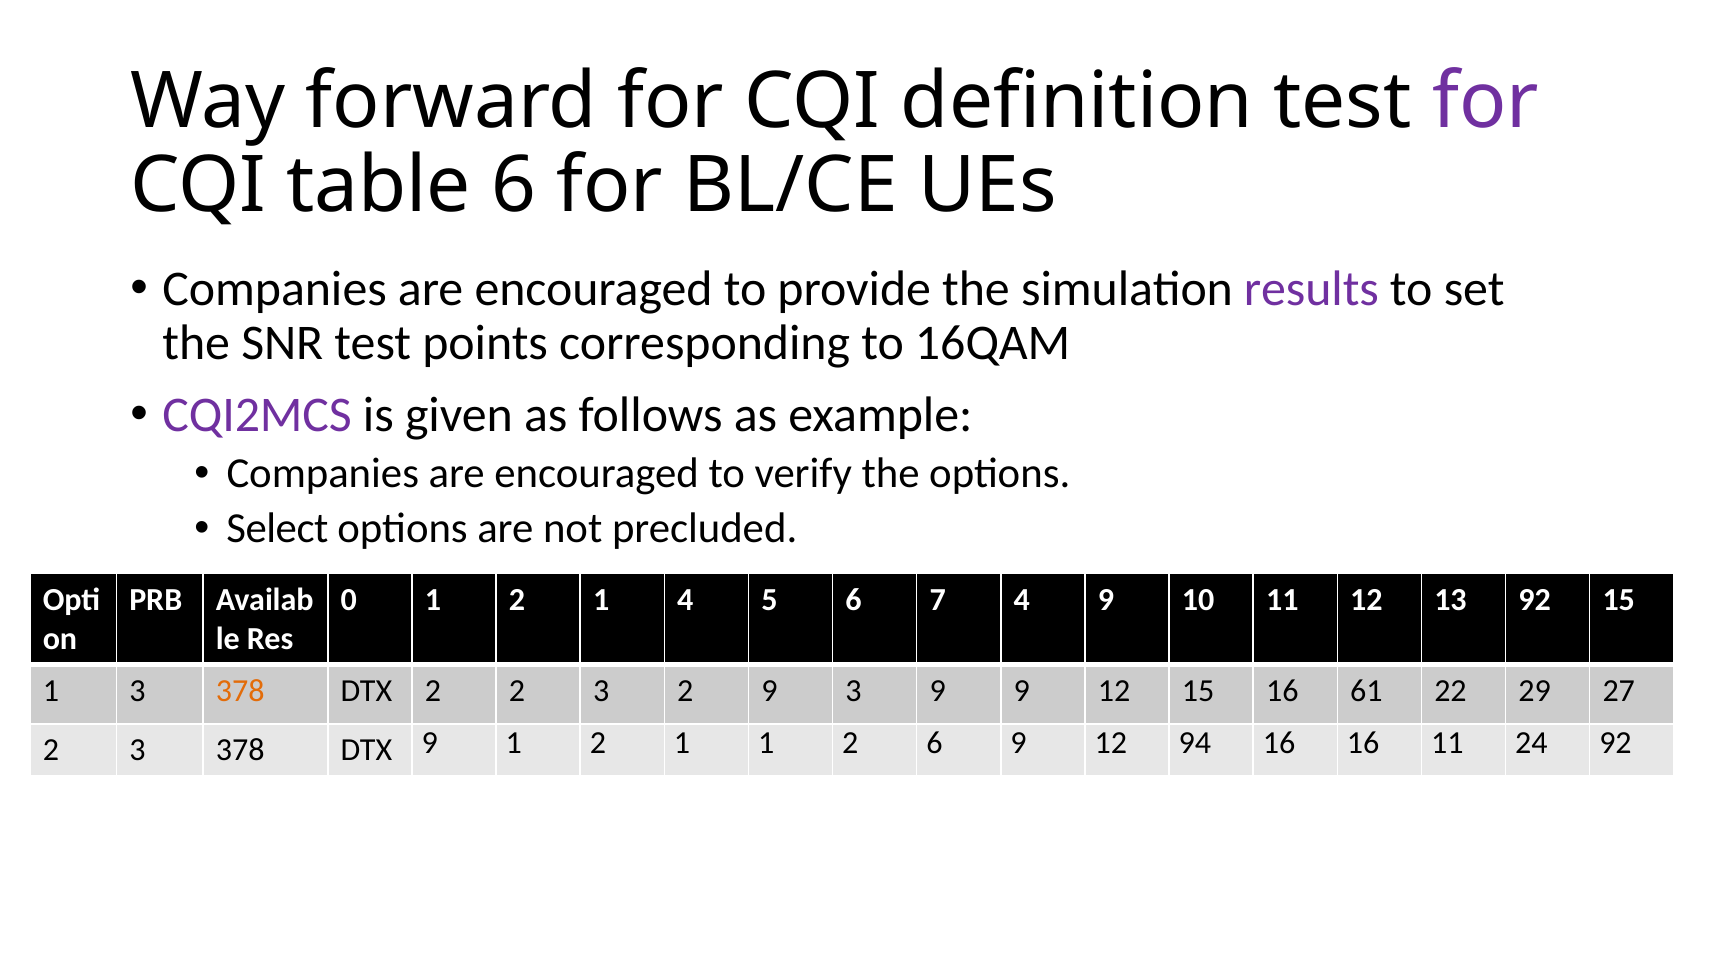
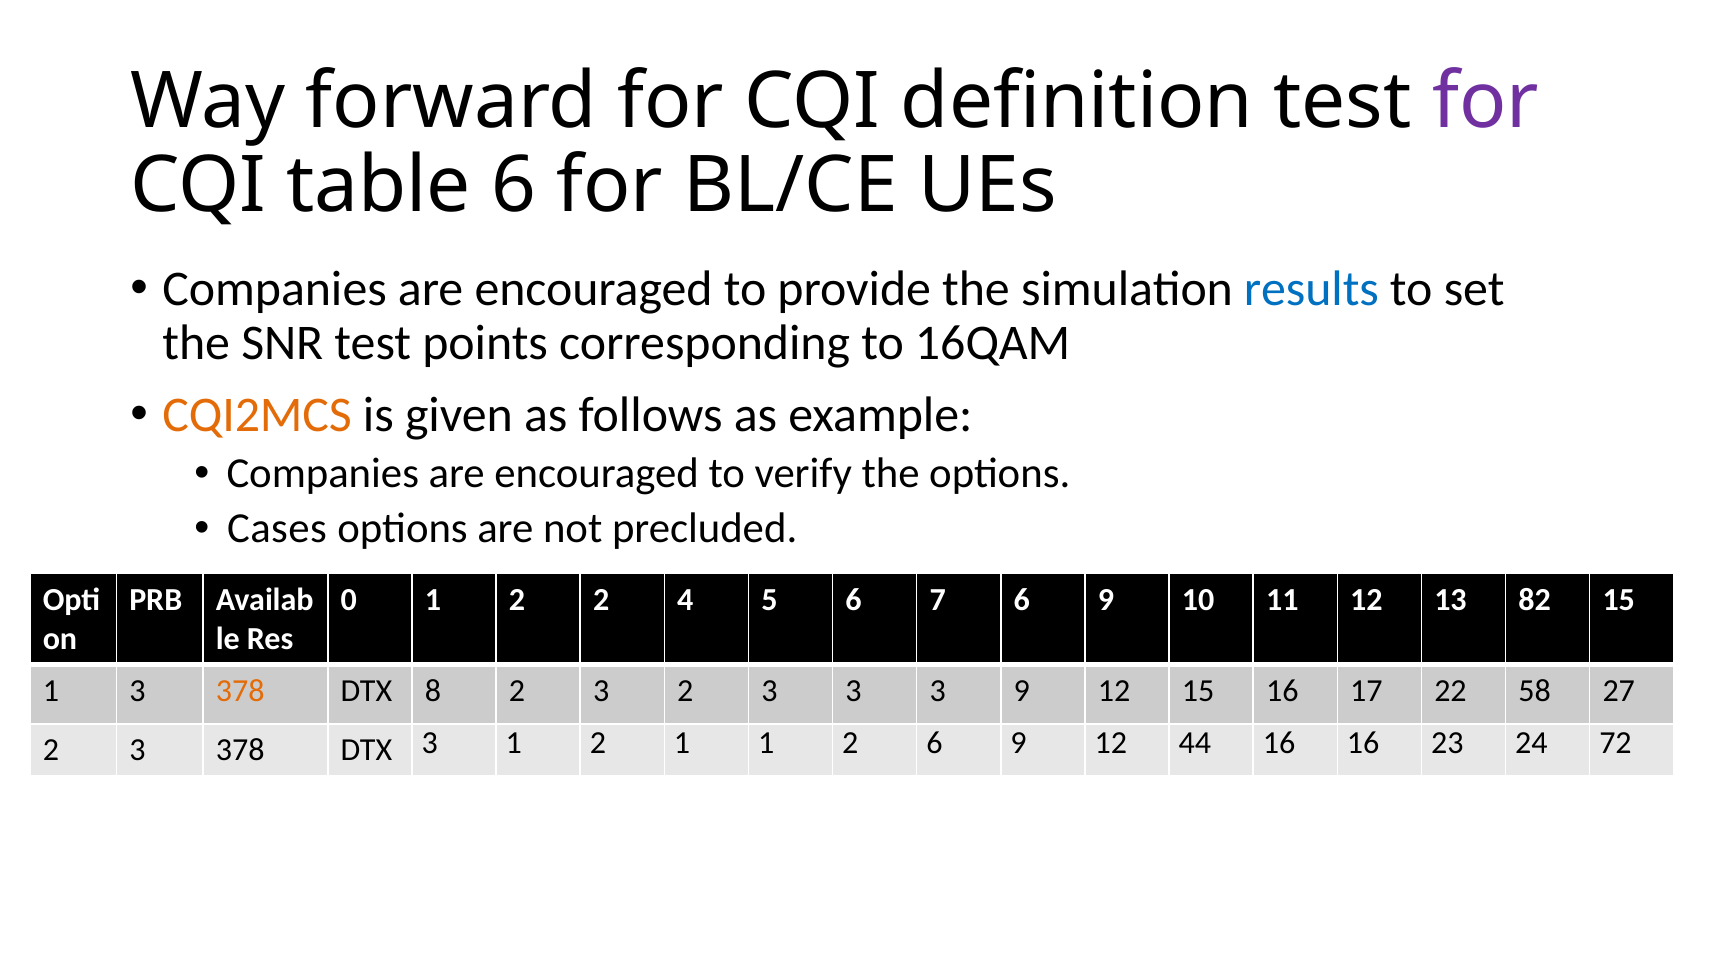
results colour: purple -> blue (1311, 289)
CQI2MCS colour: purple -> orange (257, 415)
Select: Select -> Cases (277, 529)
0 1 2 1: 1 -> 2 (601, 599)
7 4: 4 -> 6 (1022, 599)
13 92: 92 -> 82 (1535, 599)
DTX 2: 2 -> 8 (433, 690)
3 2 9: 9 -> 3 (769, 690)
9: 9 -> 3 (938, 690)
61: 61 -> 17 (1366, 690)
29: 29 -> 58 (1535, 690)
DTX 9: 9 -> 3 (430, 743)
94: 94 -> 44 (1195, 743)
16 11: 11 -> 23 (1447, 743)
24 92: 92 -> 72 (1615, 743)
